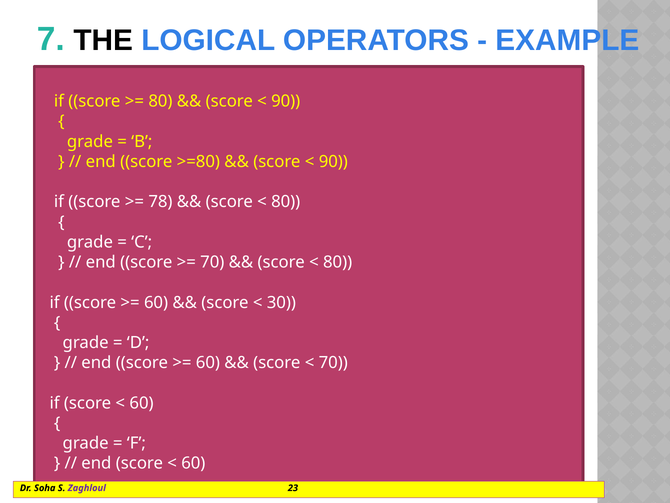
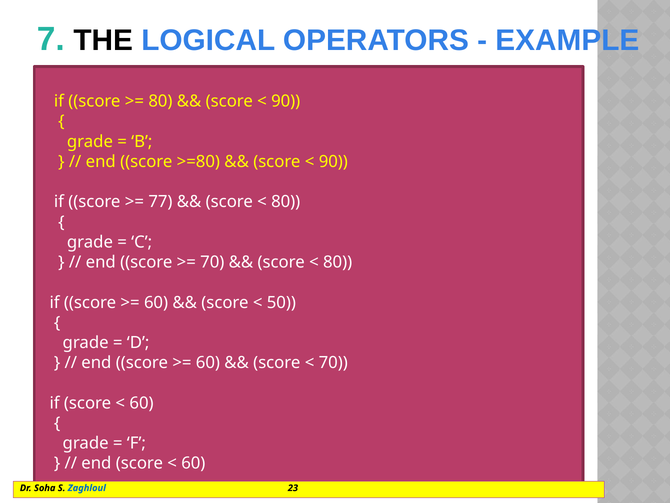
78: 78 -> 77 (160, 202)
30: 30 -> 50 (281, 302)
Zaghloul colour: purple -> blue (87, 488)
